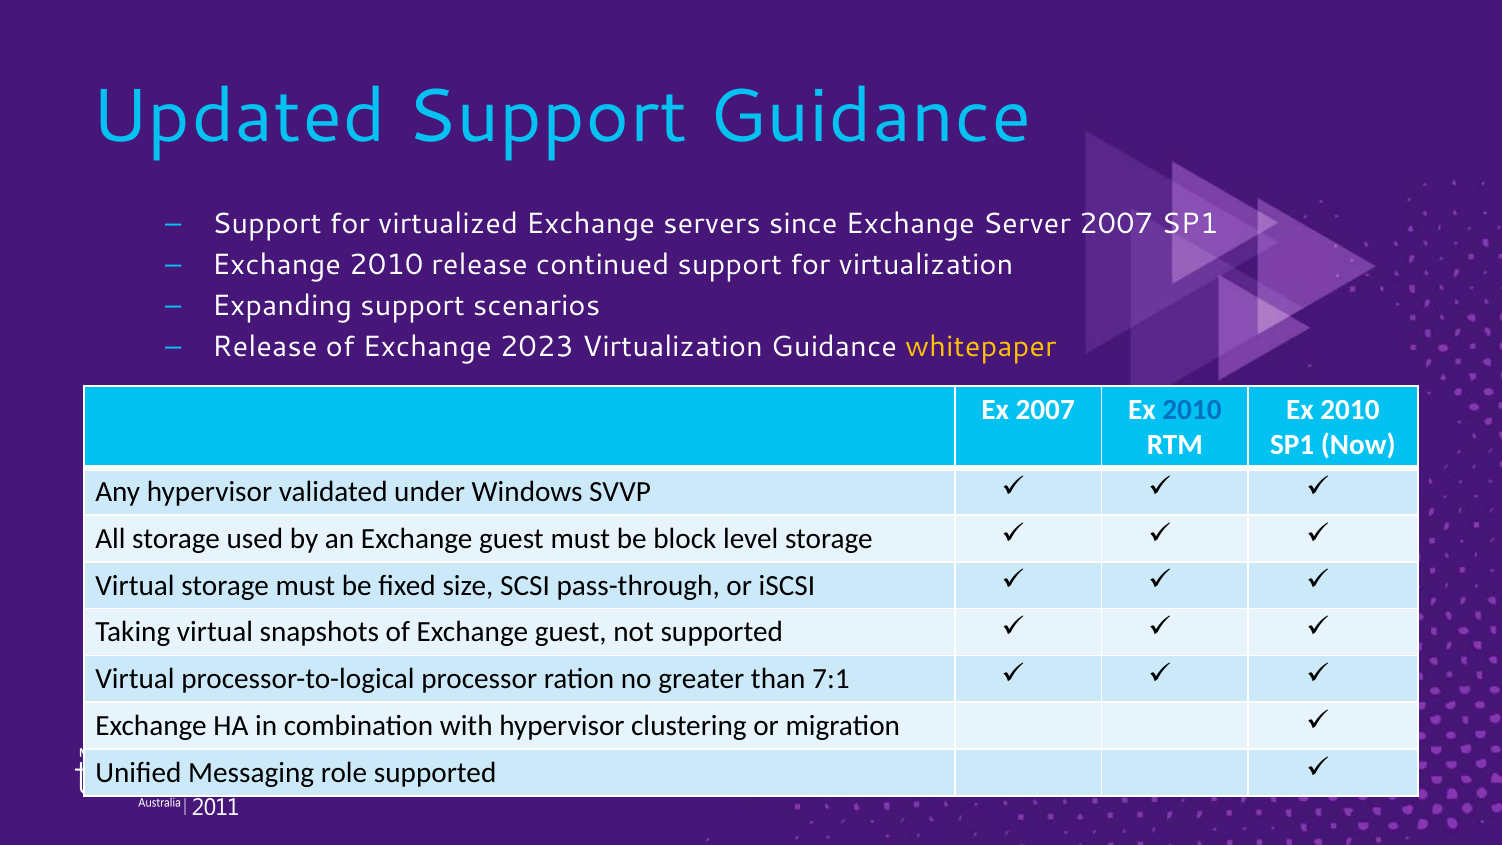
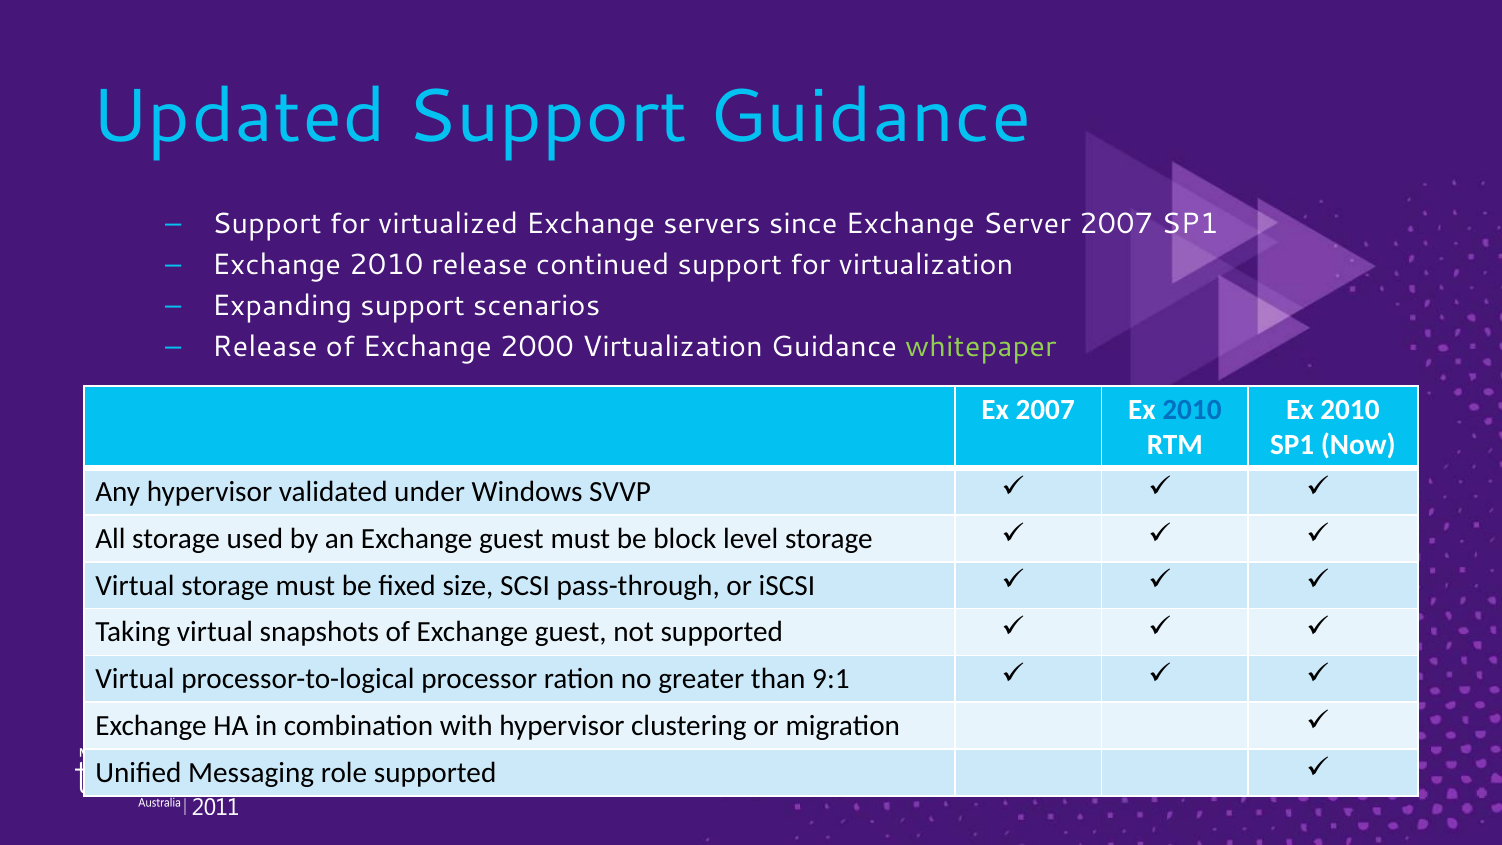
2023: 2023 -> 2000 (537, 347)
whitepaper colour: yellow -> light green (981, 347)
7:1: 7:1 -> 9:1 (831, 679)
